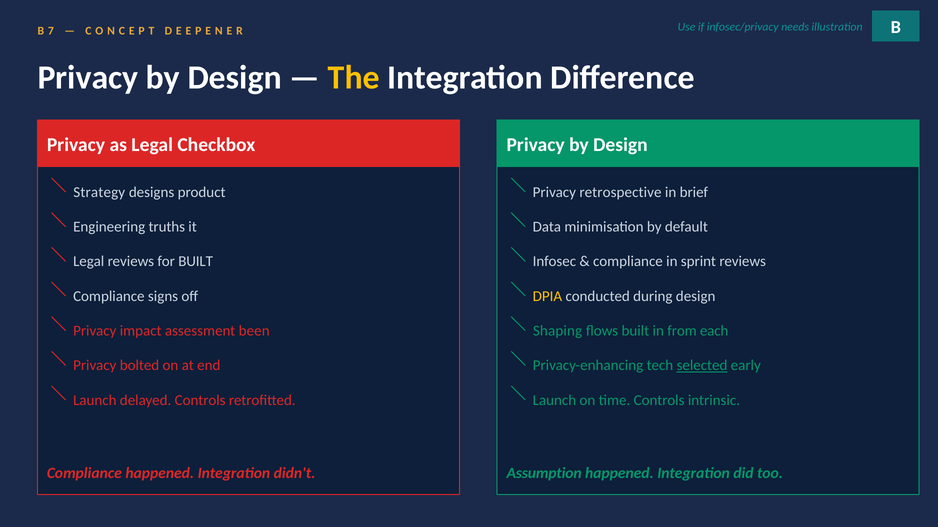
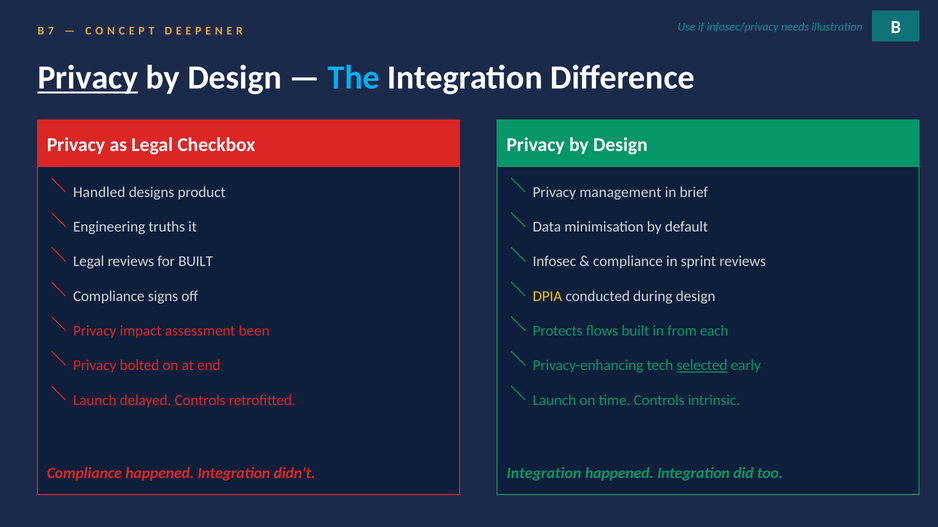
Privacy underline: none -> present (88, 78)
The colour: yellow -> light blue (354, 78)
Strategy: Strategy -> Handled (99, 192)
retrospective: retrospective -> management (620, 192)
Shaping: Shaping -> Protects (558, 331)
Assumption: Assumption -> Integration (544, 474)
